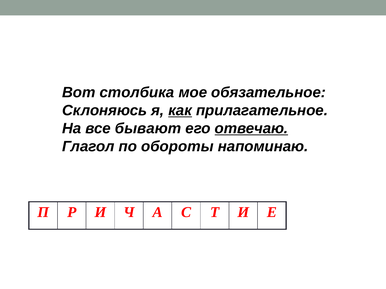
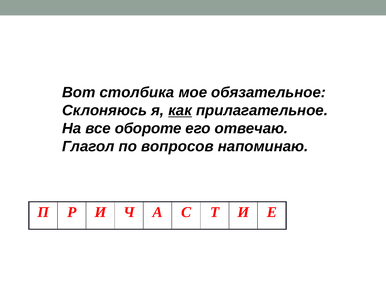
бывают: бывают -> обороте (148, 129)
отвечаю underline: present -> none (251, 129)
обороты: обороты -> вопросов (177, 147)
